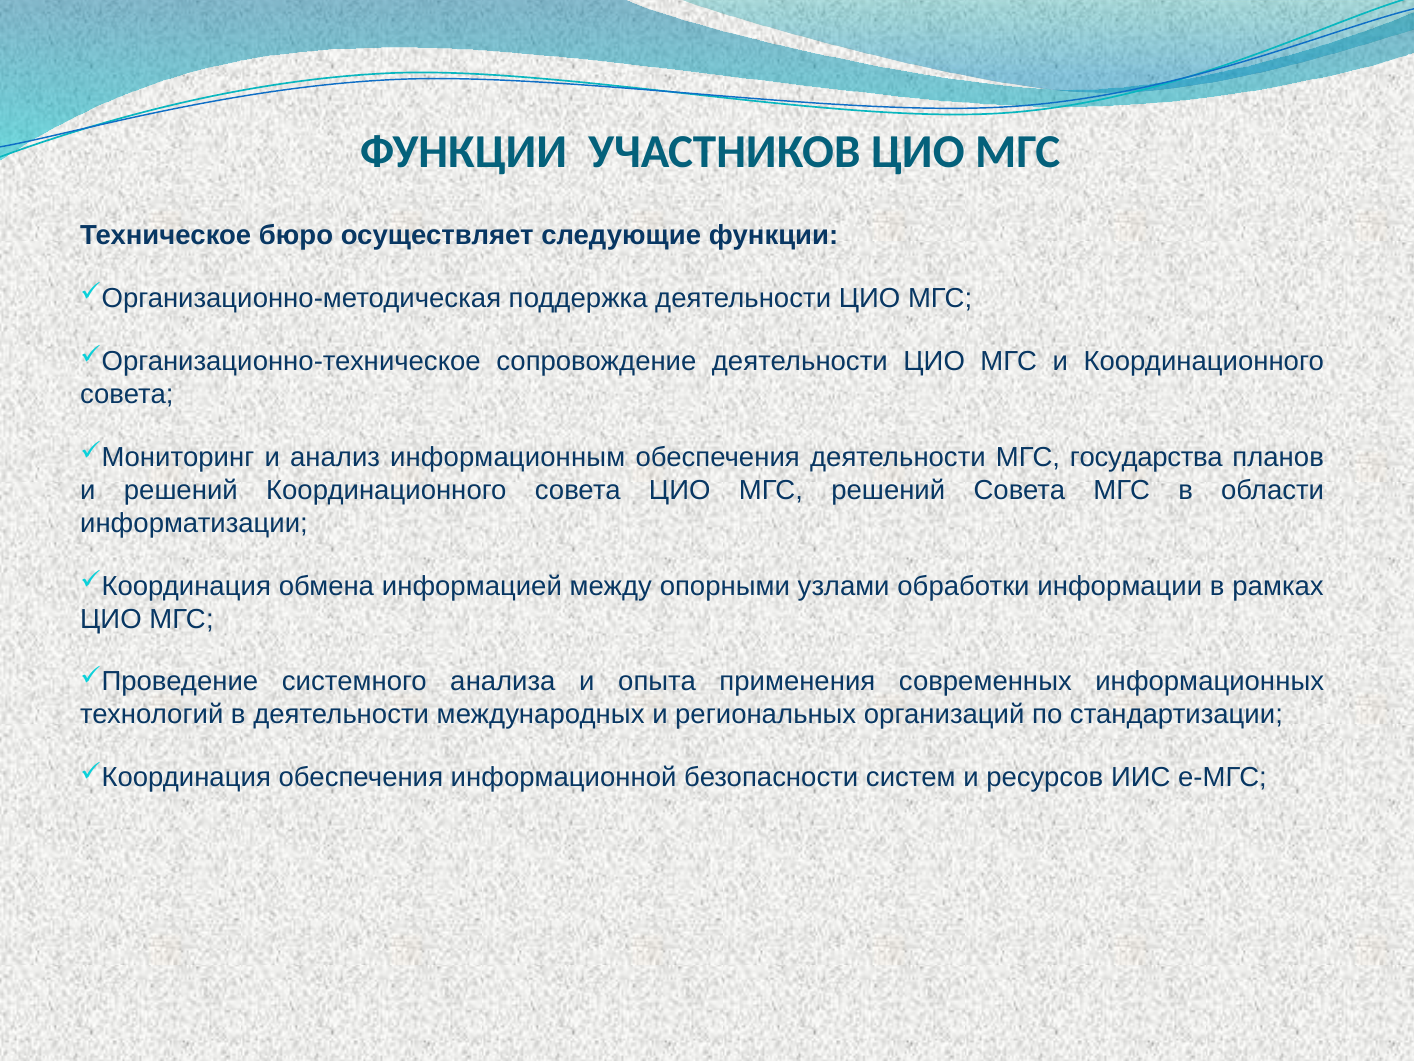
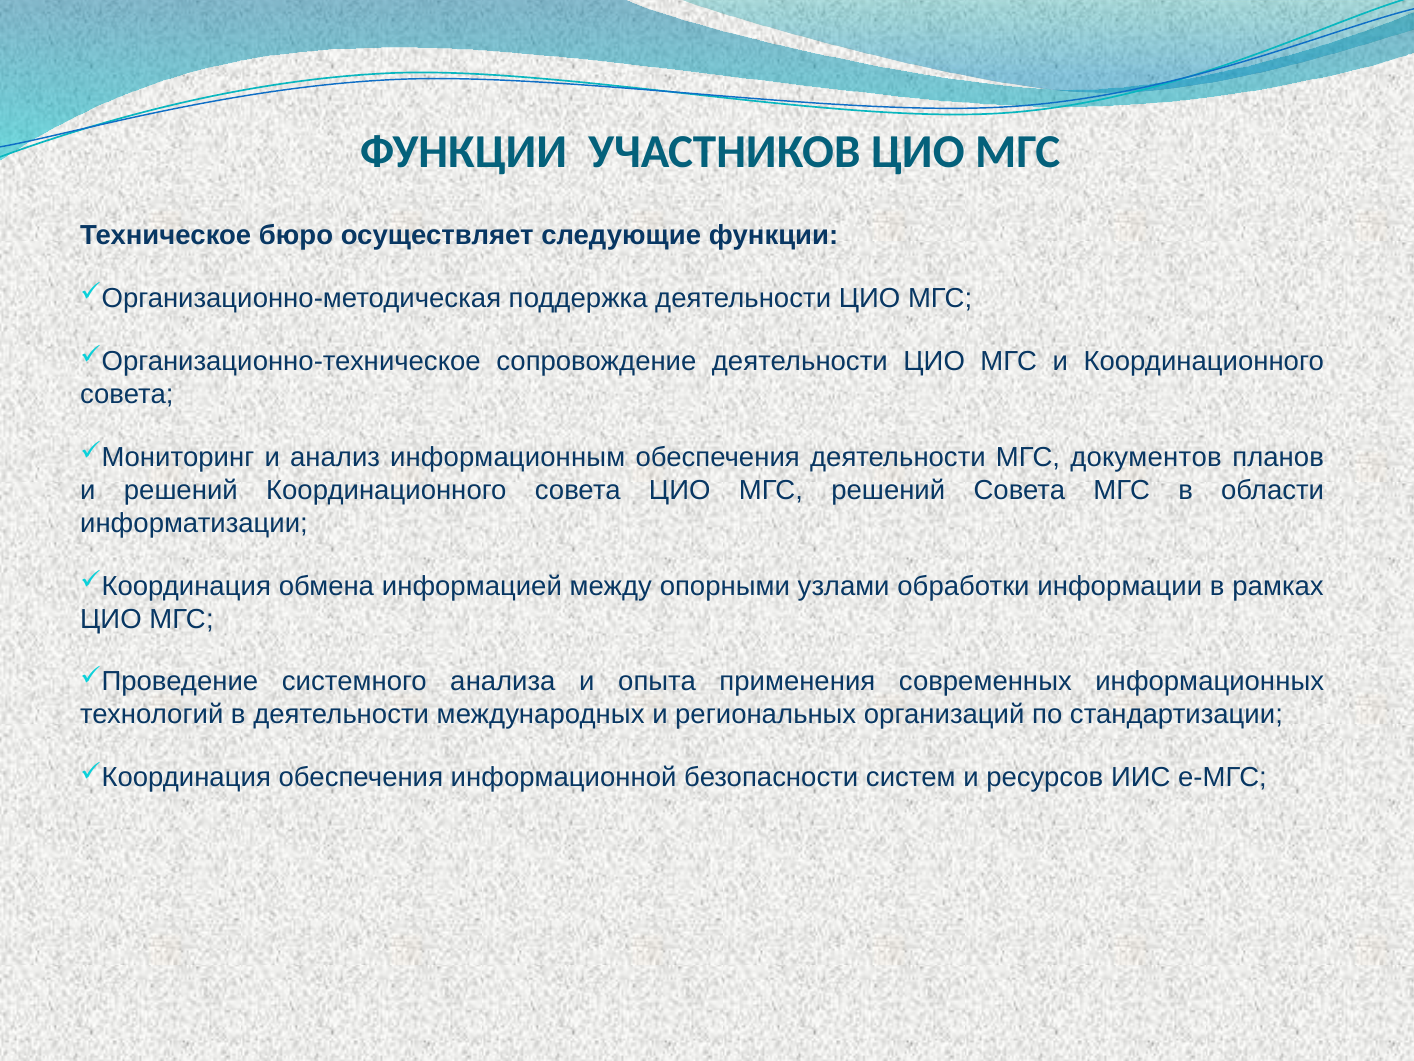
государства: государства -> документов (1146, 457)
